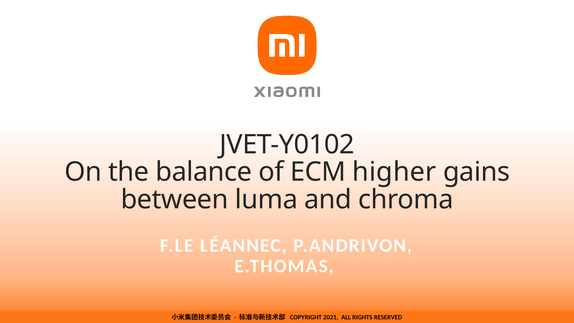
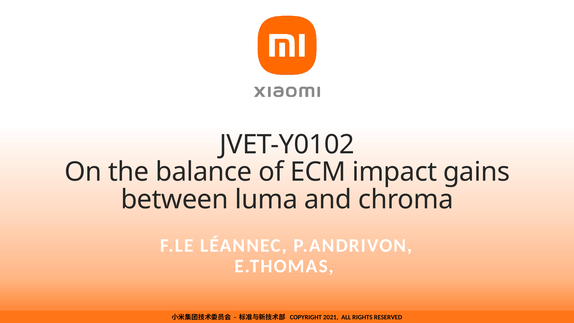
higher: higher -> impact (395, 172)
